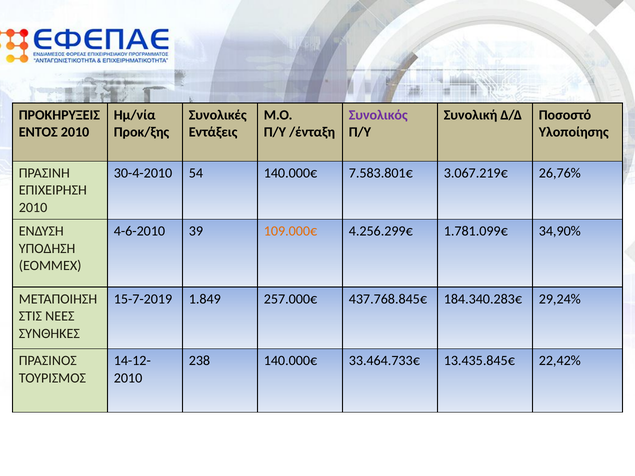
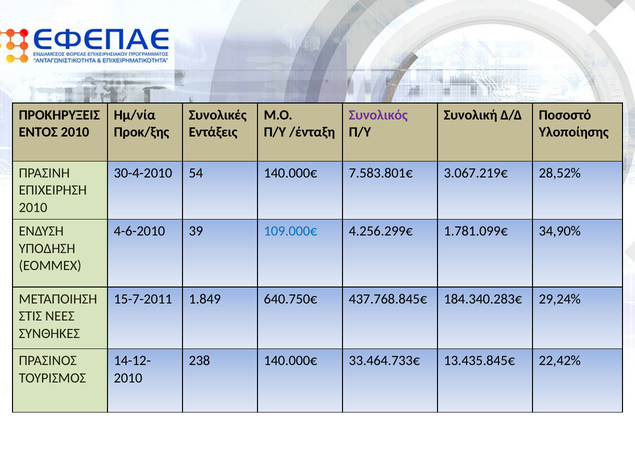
26,76%: 26,76% -> 28,52% (560, 173)
109.000€ colour: orange -> blue (291, 231)
15-7-2019: 15-7-2019 -> 15-7-2011 (143, 299)
257.000€: 257.000€ -> 640.750€ (291, 299)
